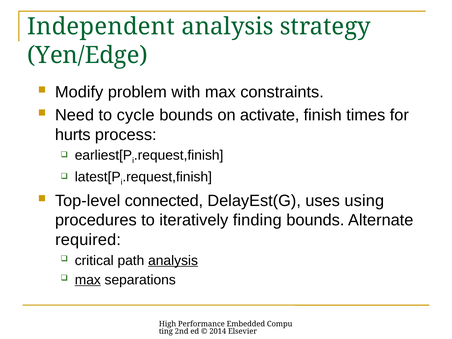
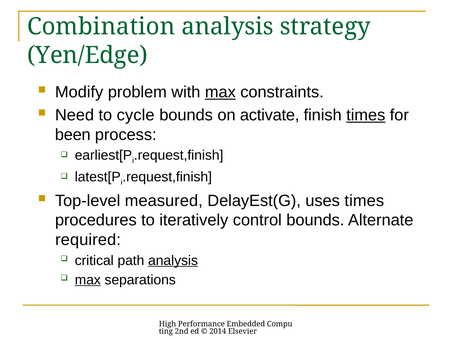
Independent: Independent -> Combination (101, 27)
max underline: none -> present (220, 92)
times underline: none -> present (366, 115)
hurts: hurts -> been (73, 135)
connected: connected -> measured (164, 201)
uses using: using -> times (364, 201)
finding: finding -> control (257, 220)
